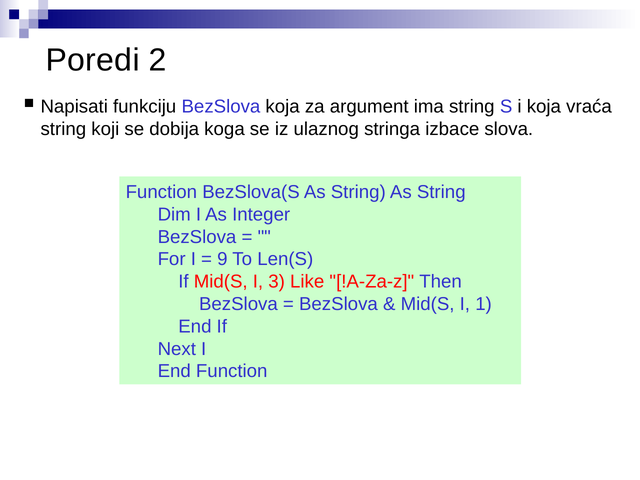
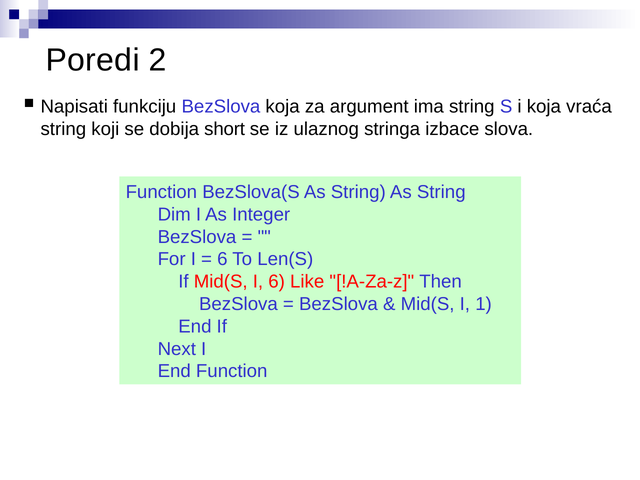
koga: koga -> short (225, 129)
9: 9 -> 6 (222, 259)
I 3: 3 -> 6 (277, 282)
